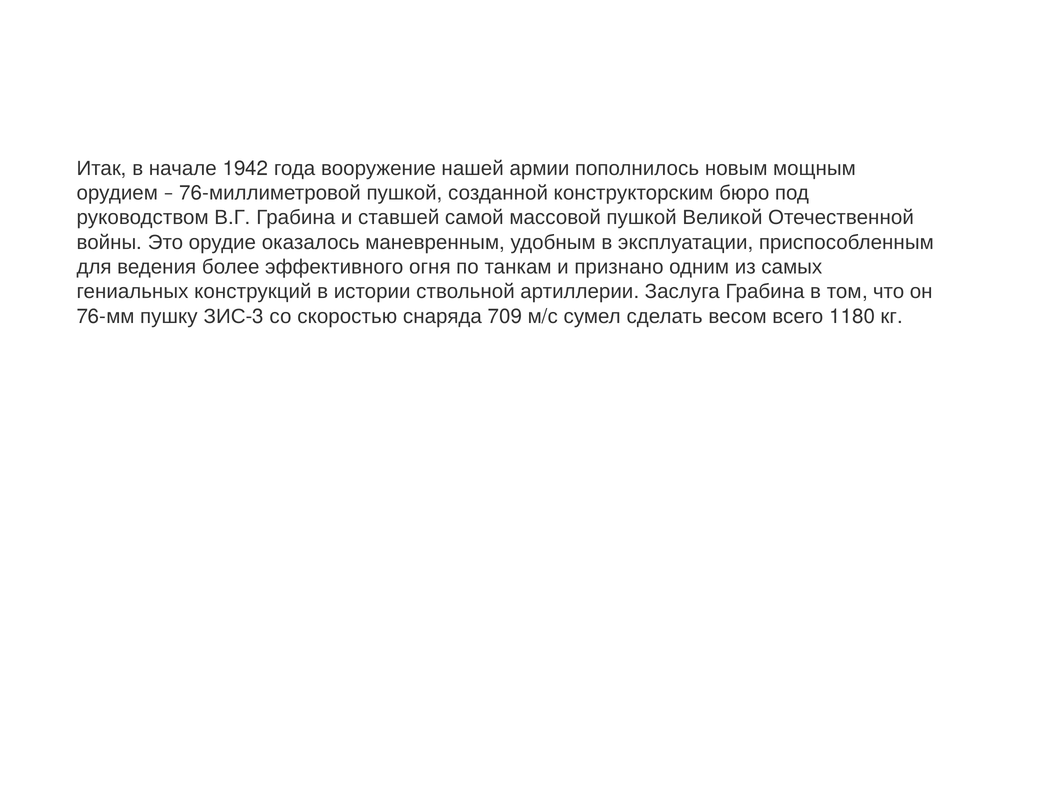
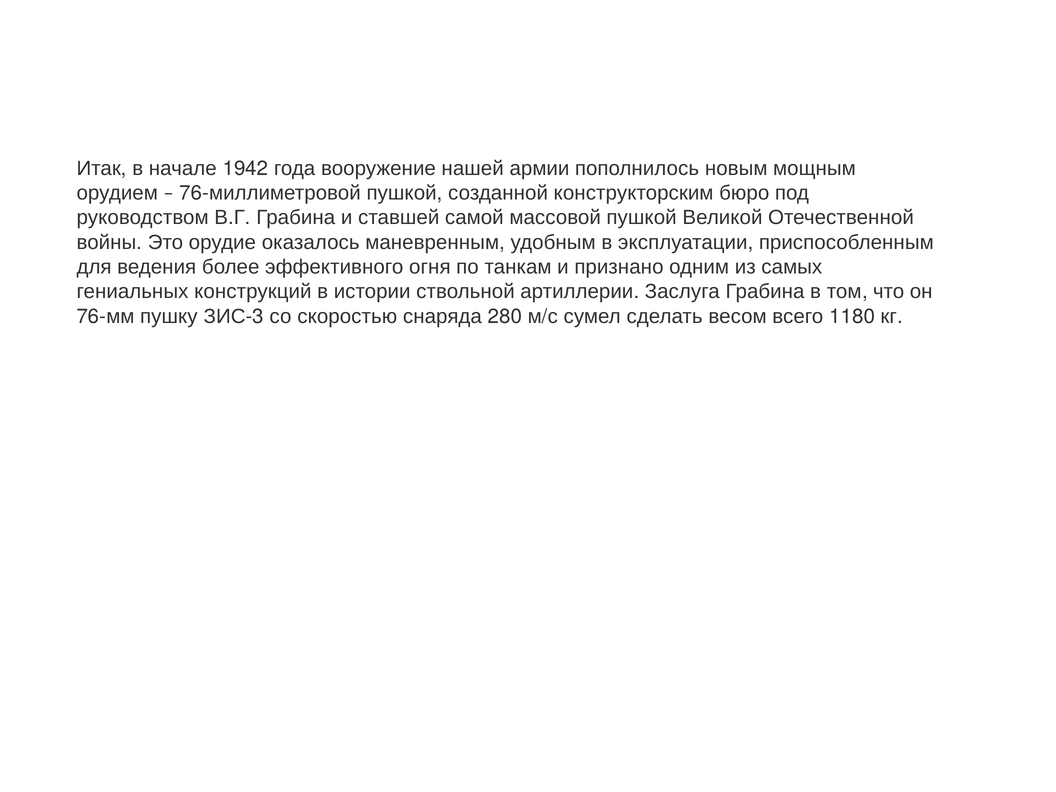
709: 709 -> 280 (505, 316)
